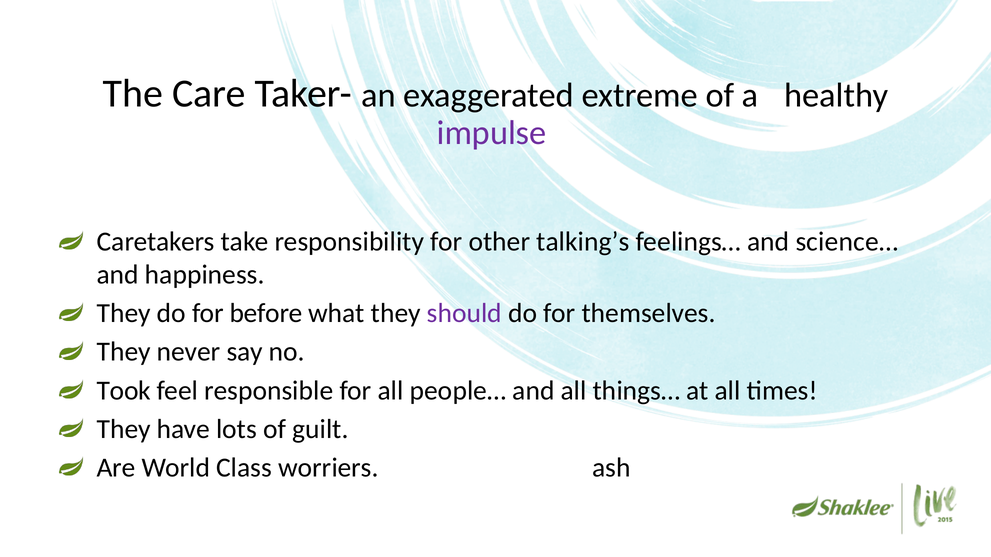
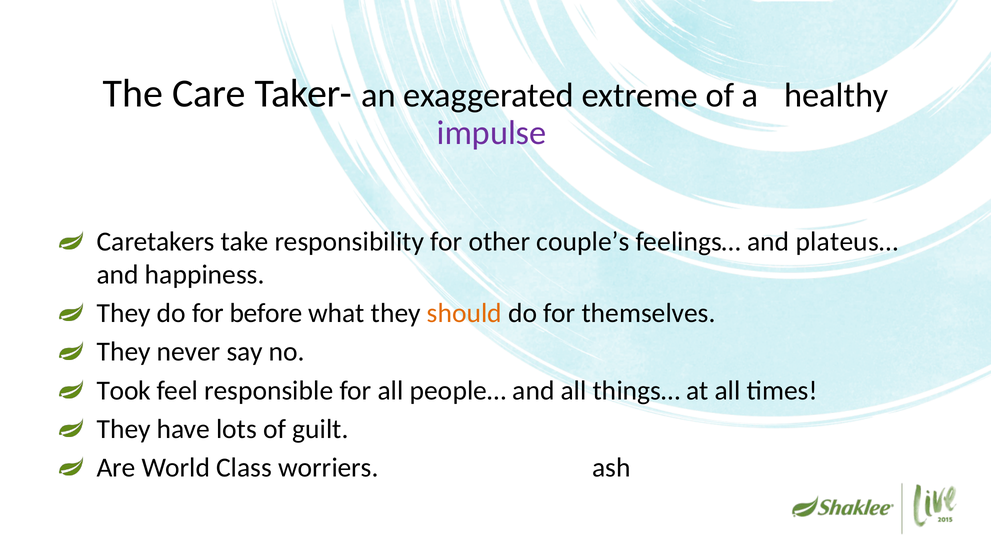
talking’s: talking’s -> couple’s (583, 242)
science…: science… -> plateus… (847, 242)
should colour: purple -> orange (464, 314)
